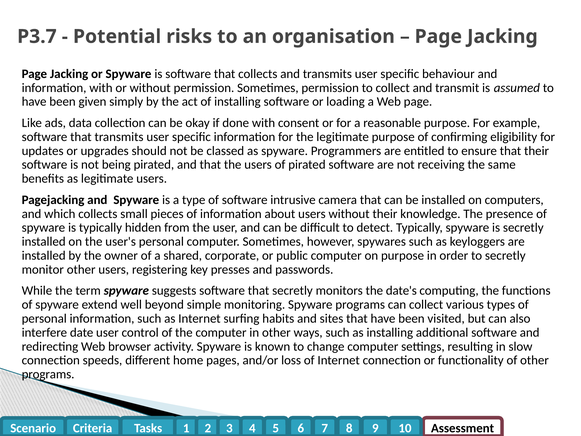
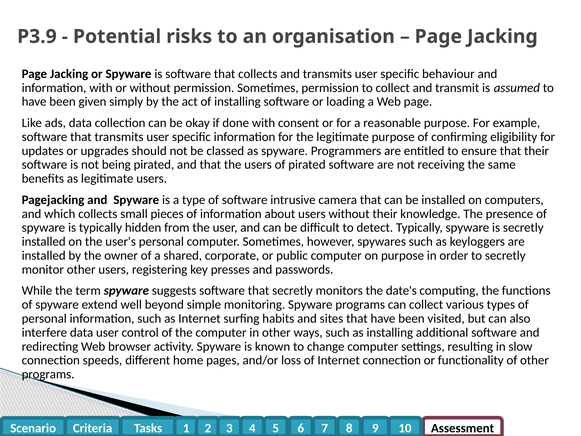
P3.7: P3.7 -> P3.9 (37, 36)
interfere date: date -> data (82, 332)
